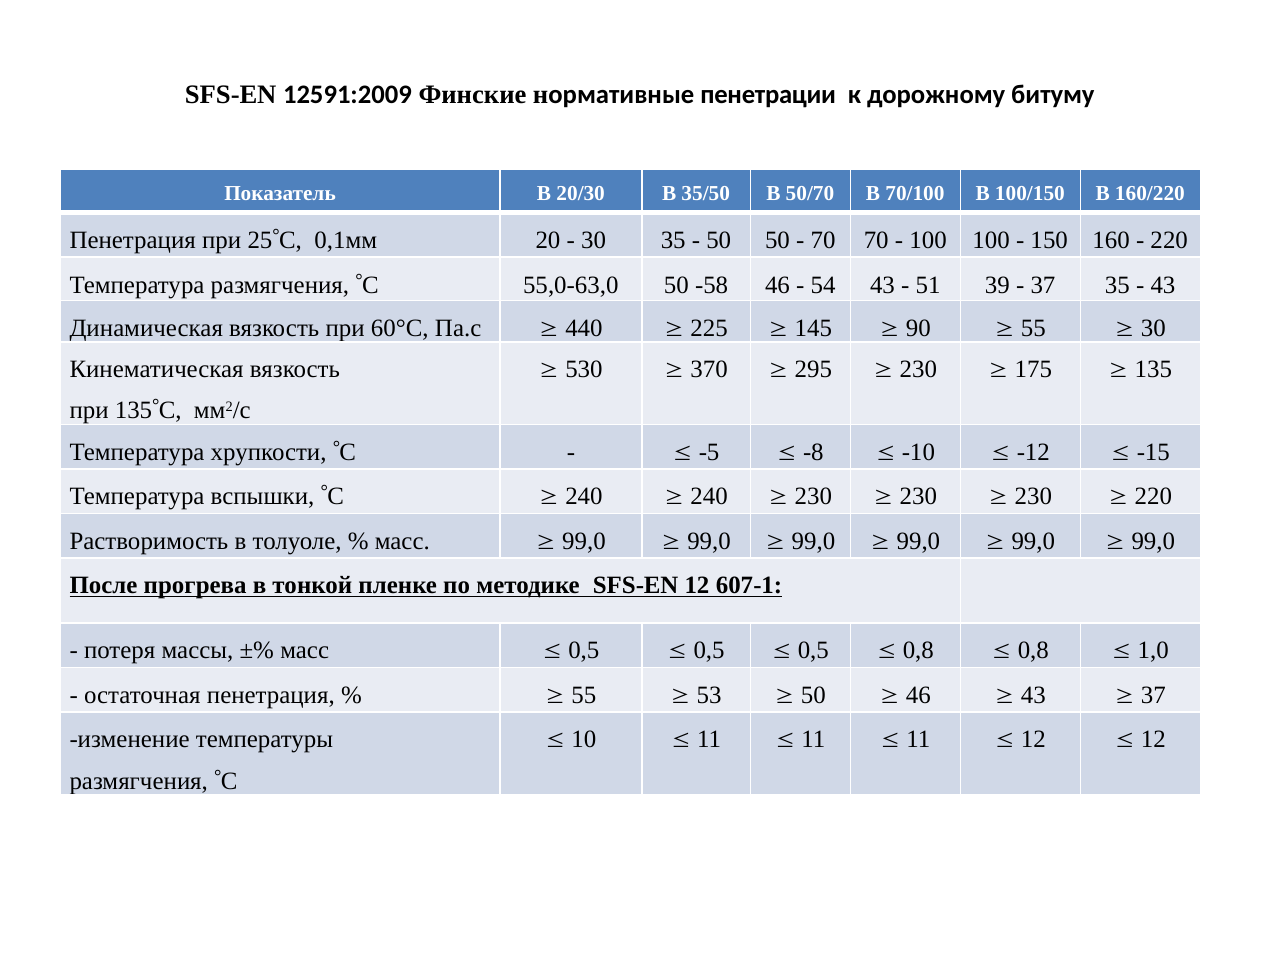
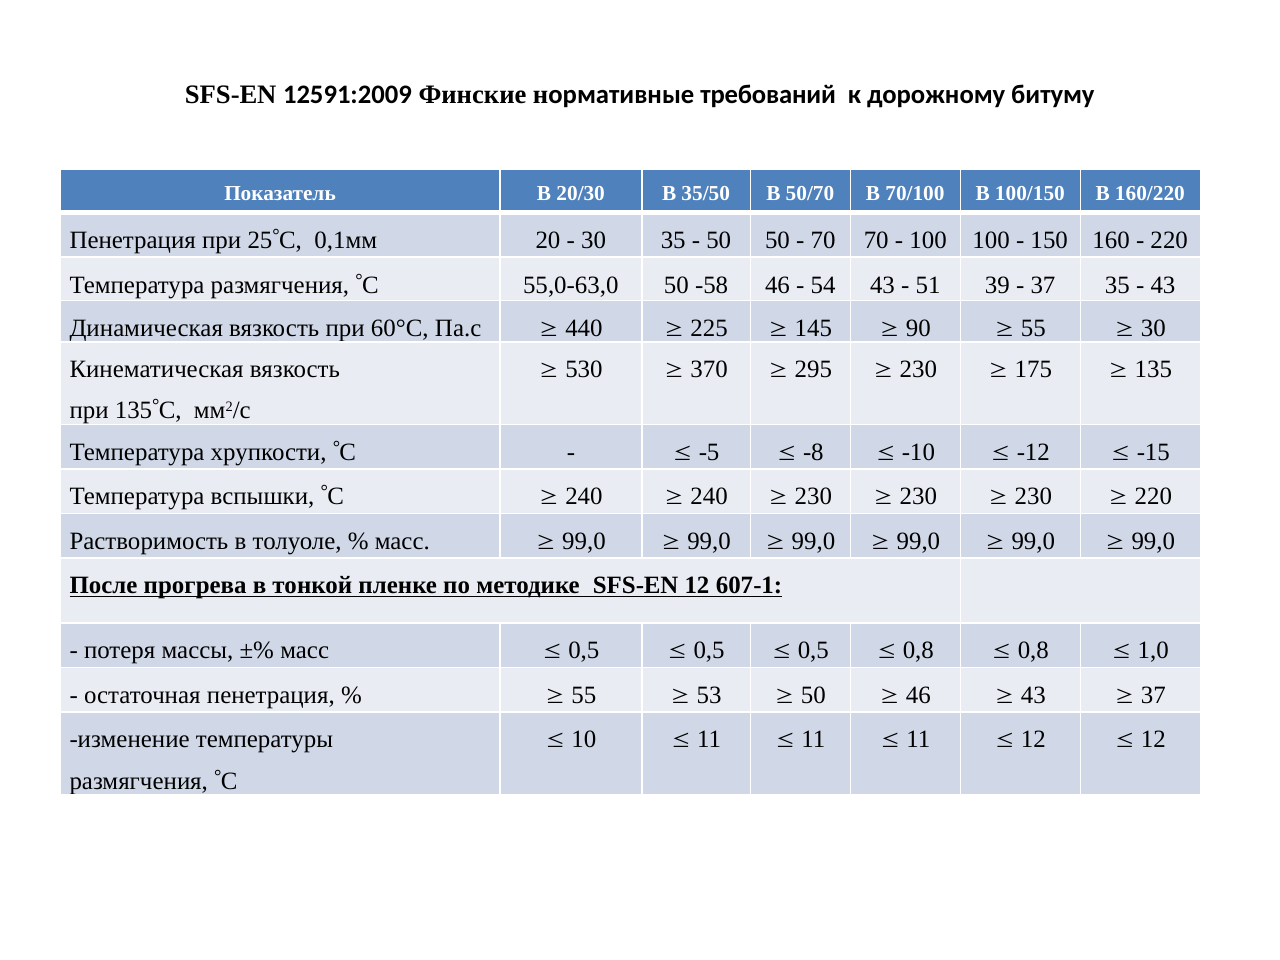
пенетрации: пенетрации -> требований (768, 94)
